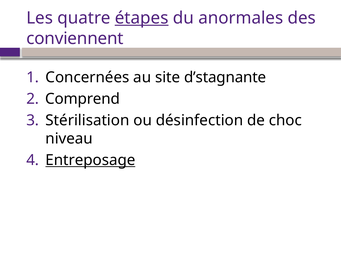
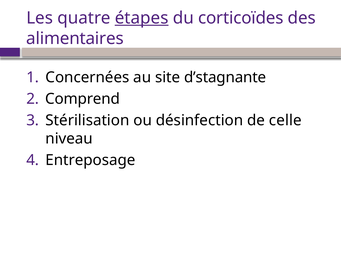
anormales: anormales -> corticoïdes (241, 18)
conviennent: conviennent -> alimentaires (75, 38)
choc: choc -> celle (285, 120)
Entreposage underline: present -> none (90, 160)
